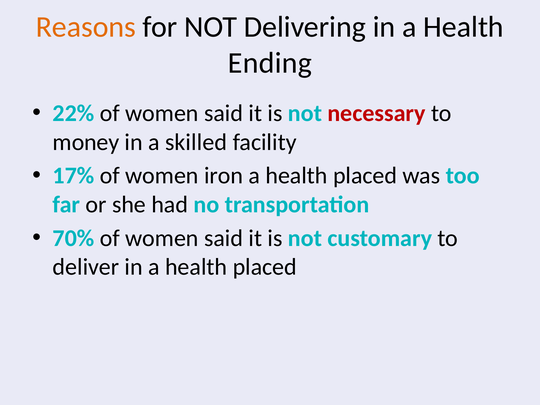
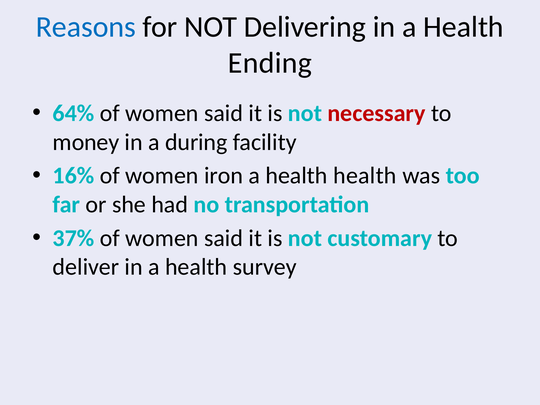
Reasons colour: orange -> blue (86, 27)
22%: 22% -> 64% (74, 113)
skilled: skilled -> during (196, 142)
17%: 17% -> 16% (74, 176)
placed: placed -> health (365, 176)
70%: 70% -> 37% (74, 238)
in a health placed: placed -> survey (265, 267)
